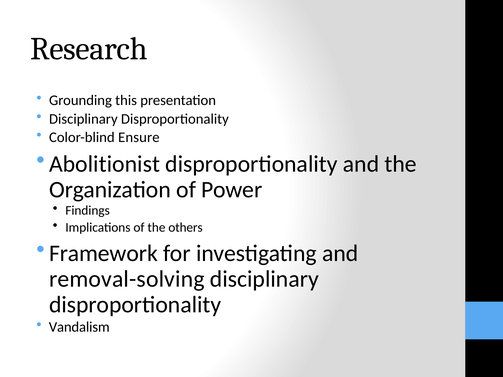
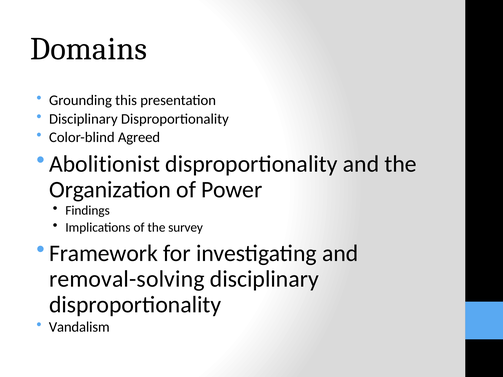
Research: Research -> Domains (89, 49)
Ensure: Ensure -> Agreed (139, 138)
others: others -> survey (186, 228)
